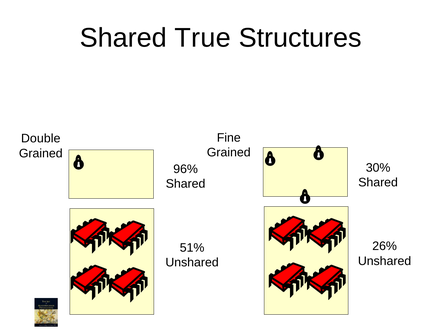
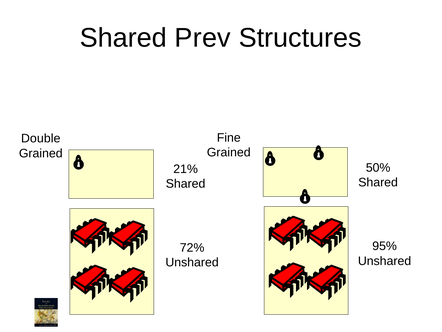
True: True -> Prev (203, 38)
30%: 30% -> 50% (378, 167)
96%: 96% -> 21% (186, 169)
26%: 26% -> 95% (385, 246)
51%: 51% -> 72% (192, 247)
